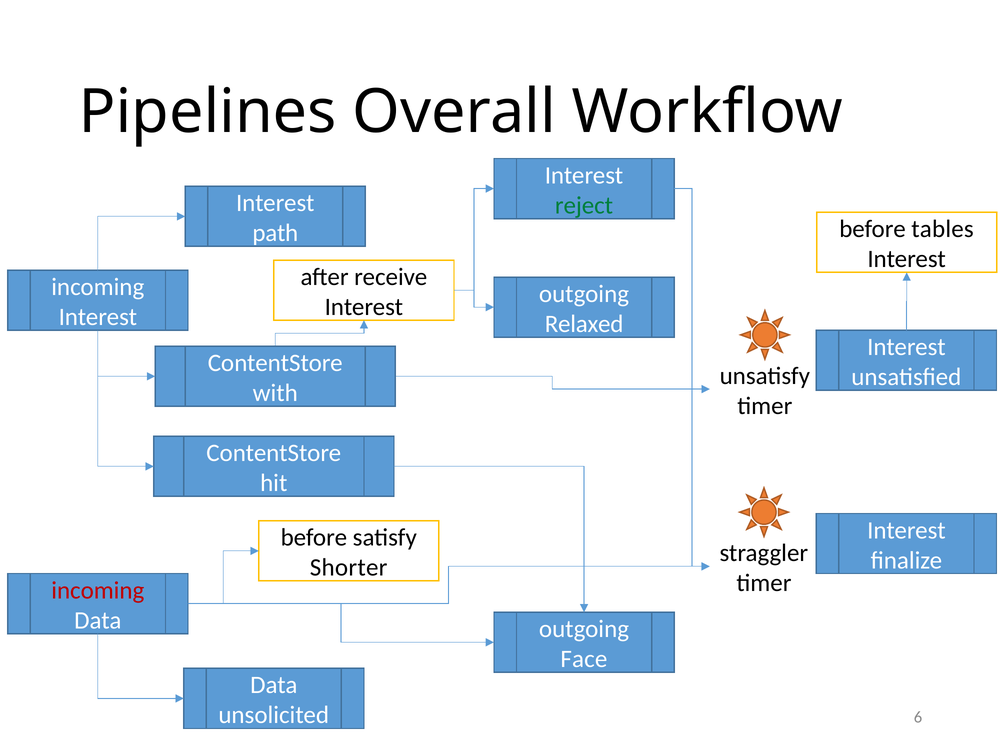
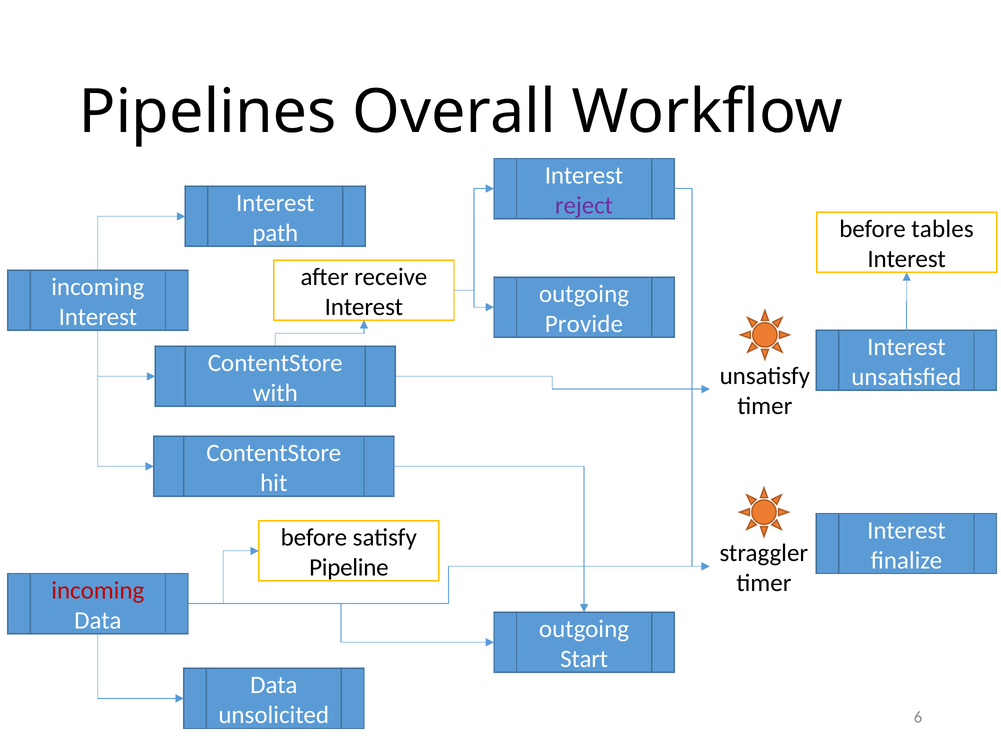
reject colour: green -> purple (584, 205)
Relaxed: Relaxed -> Provide (584, 324)
Shorter: Shorter -> Pipeline (349, 567)
Face: Face -> Start (584, 659)
